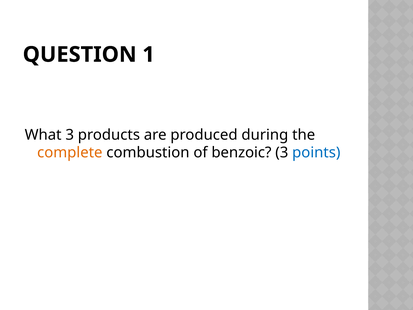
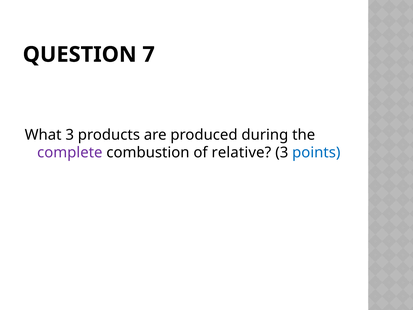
1: 1 -> 7 (149, 55)
complete colour: orange -> purple (70, 153)
benzoic: benzoic -> relative (241, 153)
